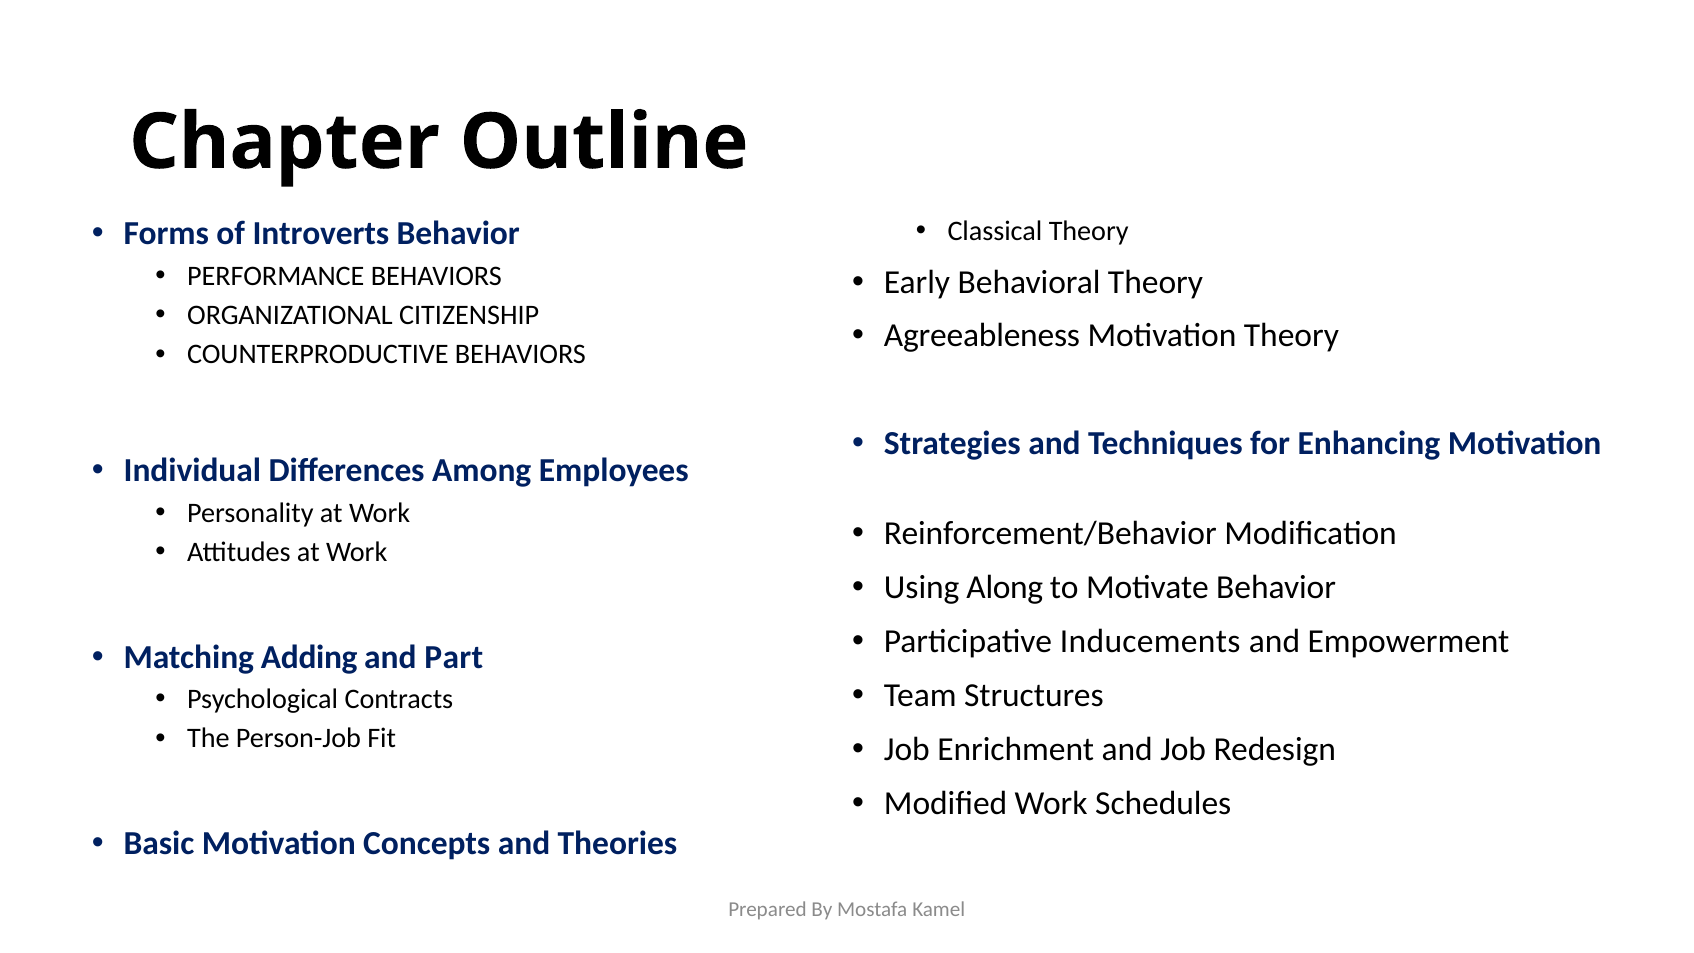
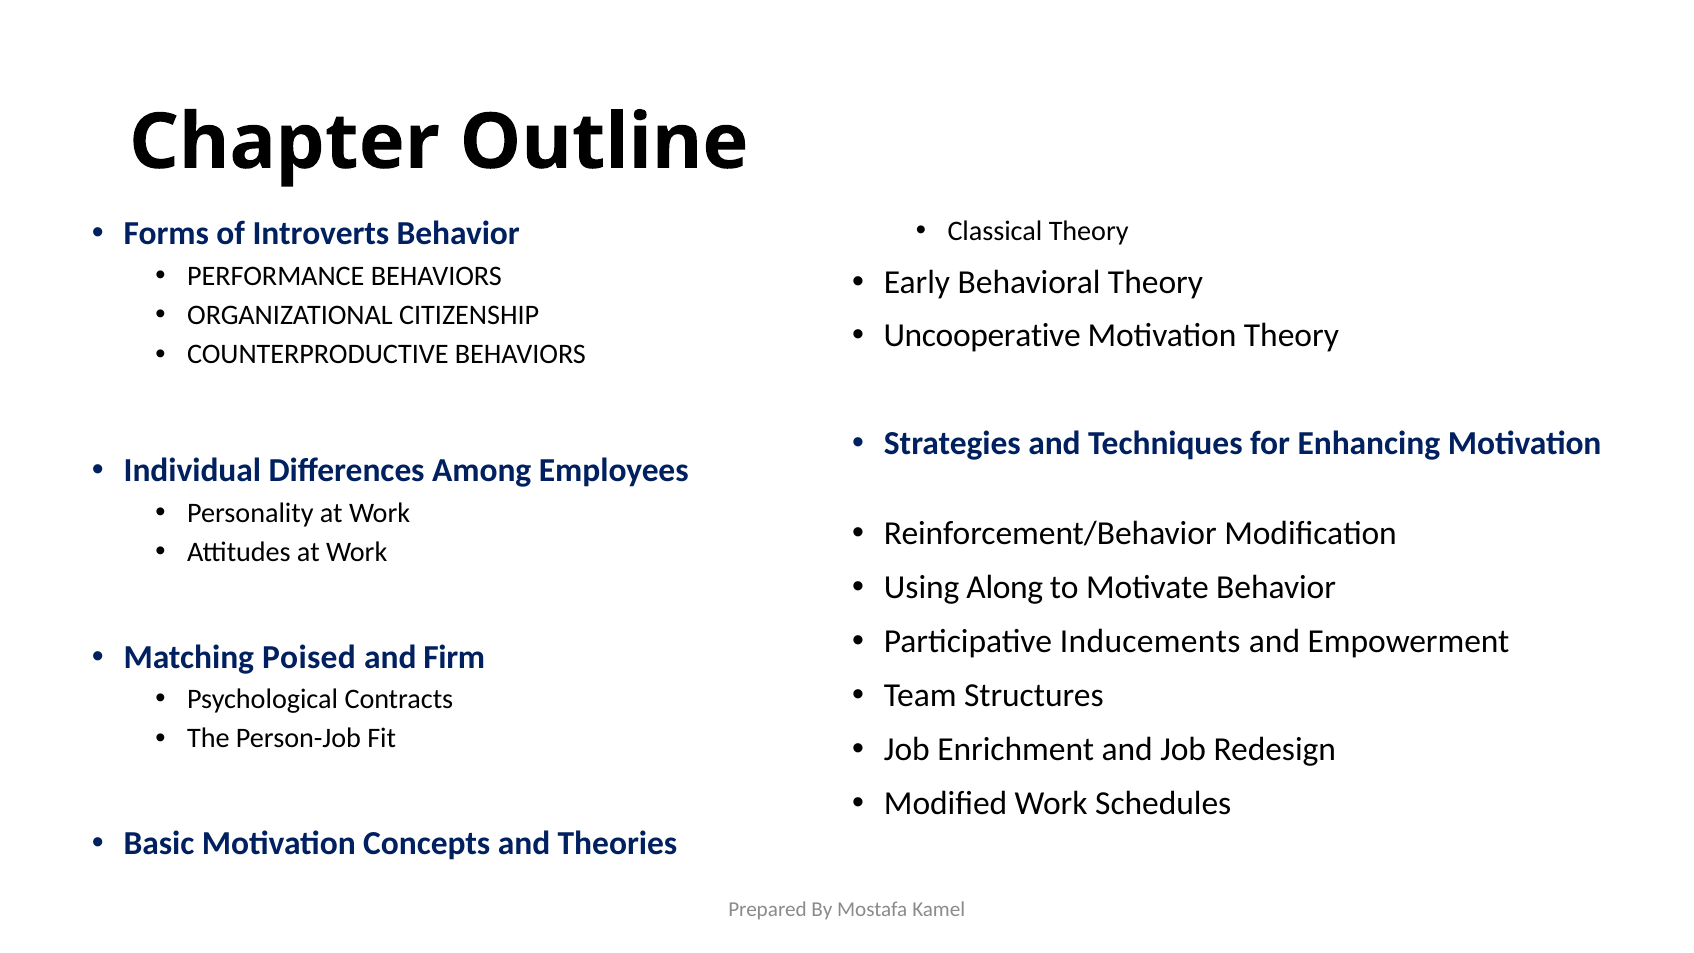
Agreeableness: Agreeableness -> Uncooperative (982, 336)
Adding: Adding -> Poised (309, 657)
Part: Part -> Firm (454, 657)
